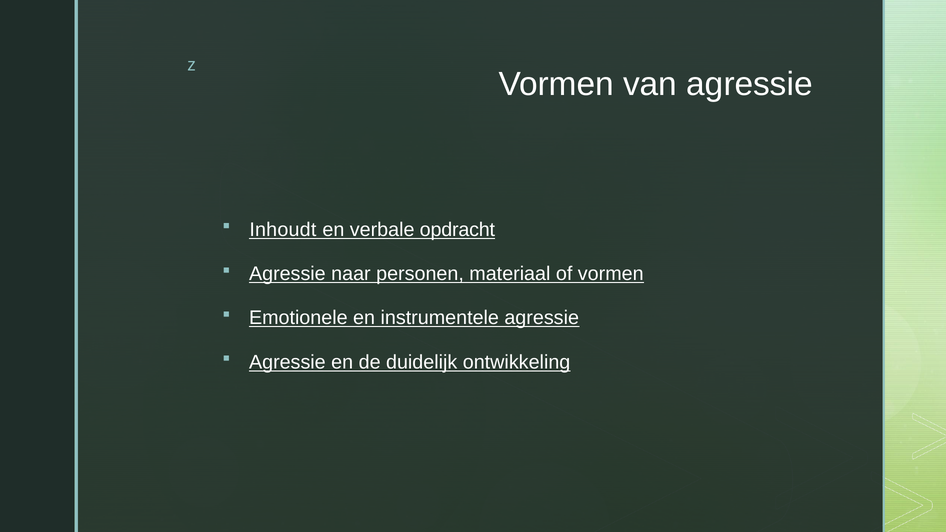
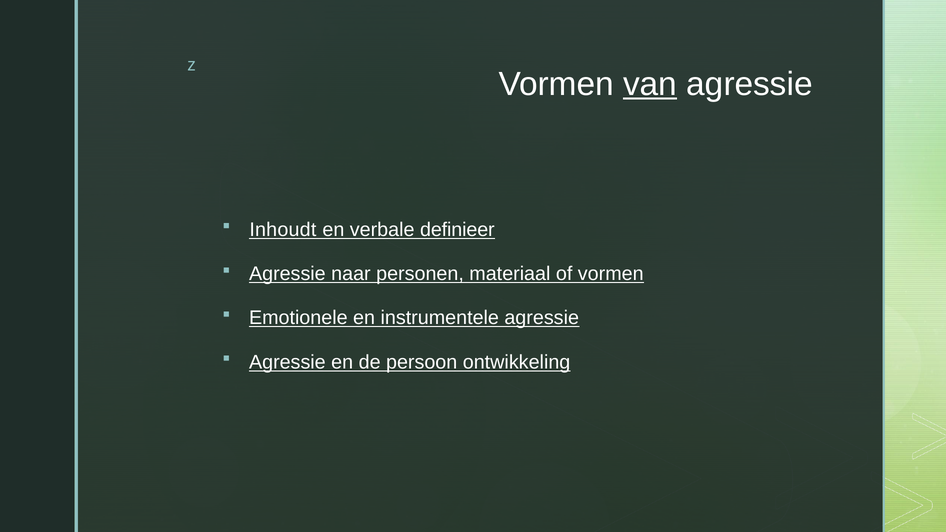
van underline: none -> present (650, 84)
opdracht: opdracht -> definieer (457, 230)
duidelijk: duidelijk -> persoon (422, 362)
